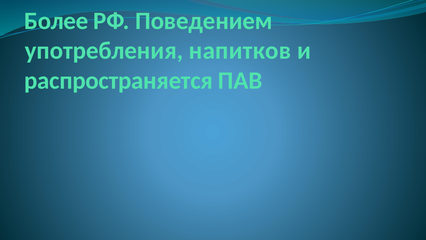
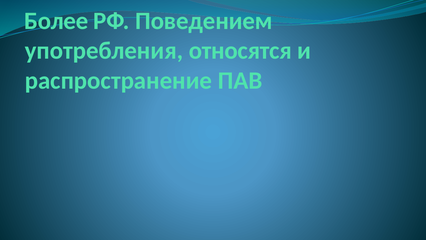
напитков: напитков -> относятся (240, 51)
распространяется: распространяется -> распространение (118, 80)
